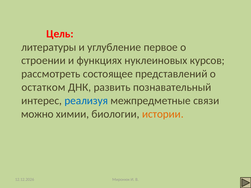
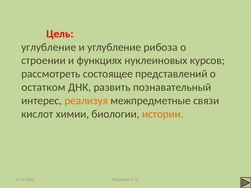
литературы: литературы -> углубление (49, 47)
первое: первое -> рибоза (161, 47)
реализуя colour: blue -> orange (86, 101)
можно: можно -> кислот (37, 114)
